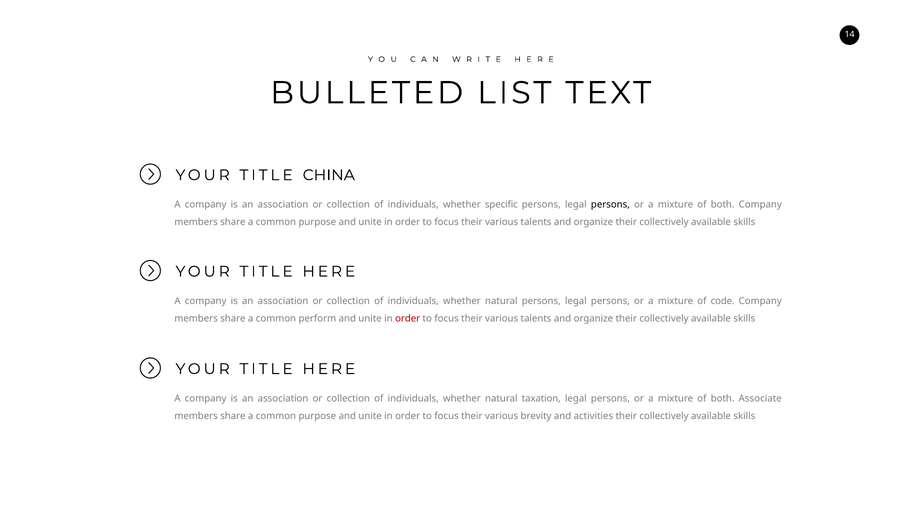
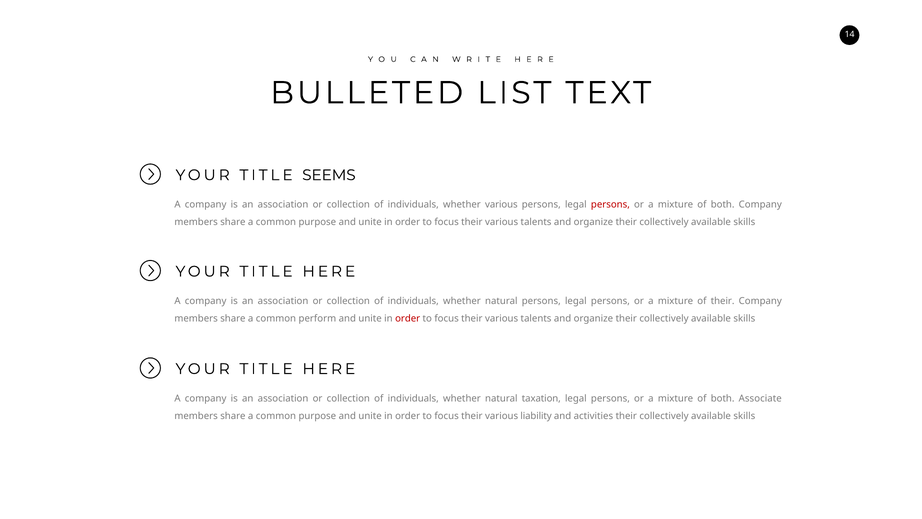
CHINA: CHINA -> SEEMS (329, 175)
whether specific: specific -> various (501, 205)
persons colour: black -> red (610, 205)
of code: code -> their (723, 301)
brevity: brevity -> liability (536, 416)
